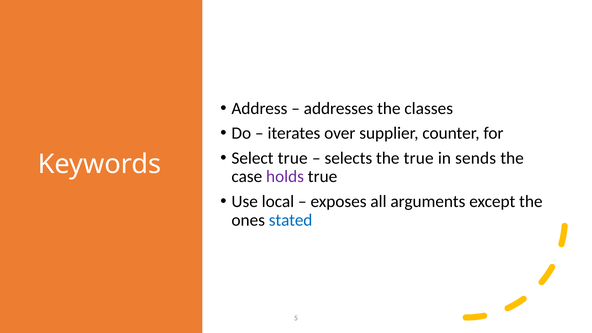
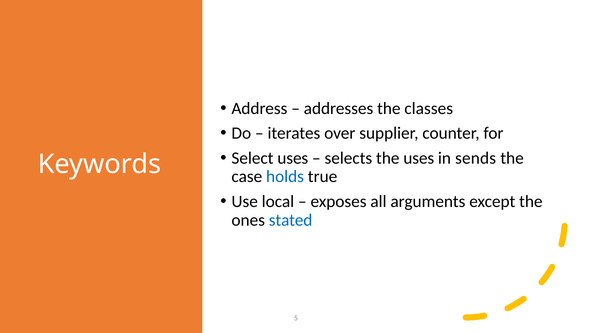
Select true: true -> uses (293, 158)
the true: true -> uses (419, 158)
holds colour: purple -> blue (285, 177)
